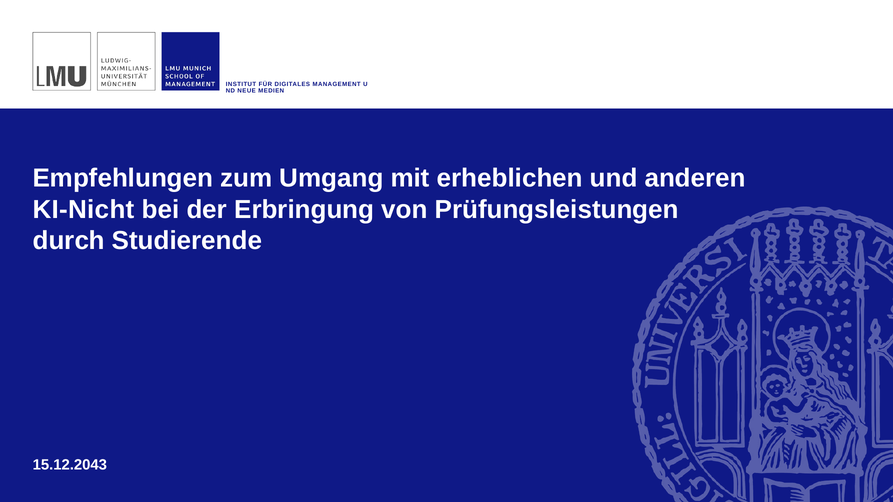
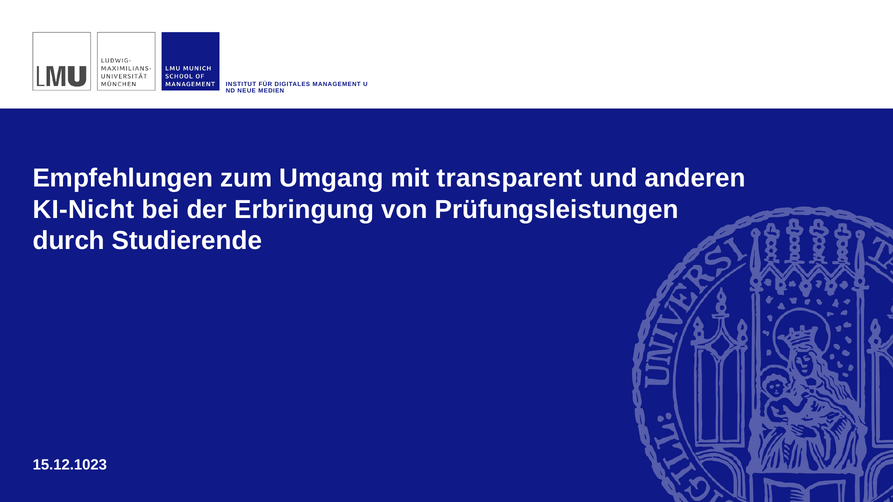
erheblichen: erheblichen -> transparent (510, 178)
15.12.2043: 15.12.2043 -> 15.12.1023 (70, 465)
